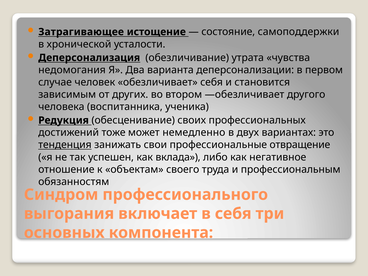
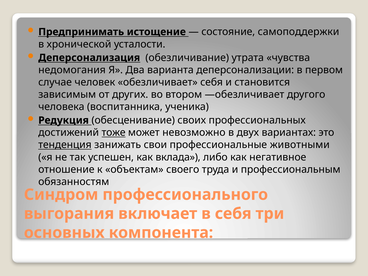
Затрагивающее: Затрагивающее -> Предпринимать (81, 32)
тоже underline: none -> present (114, 133)
немедленно: немедленно -> невозможно (194, 133)
отвращение: отвращение -> животными (300, 145)
